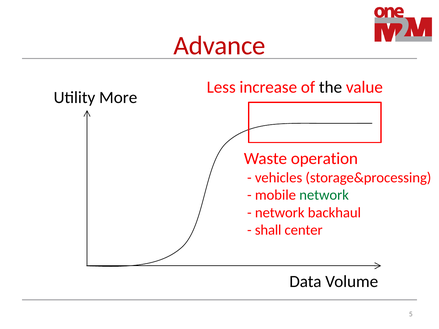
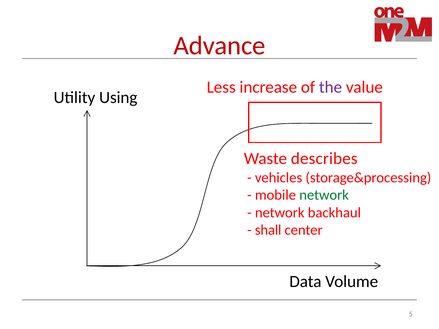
the colour: black -> purple (331, 87)
More: More -> Using (118, 98)
operation: operation -> describes (324, 159)
